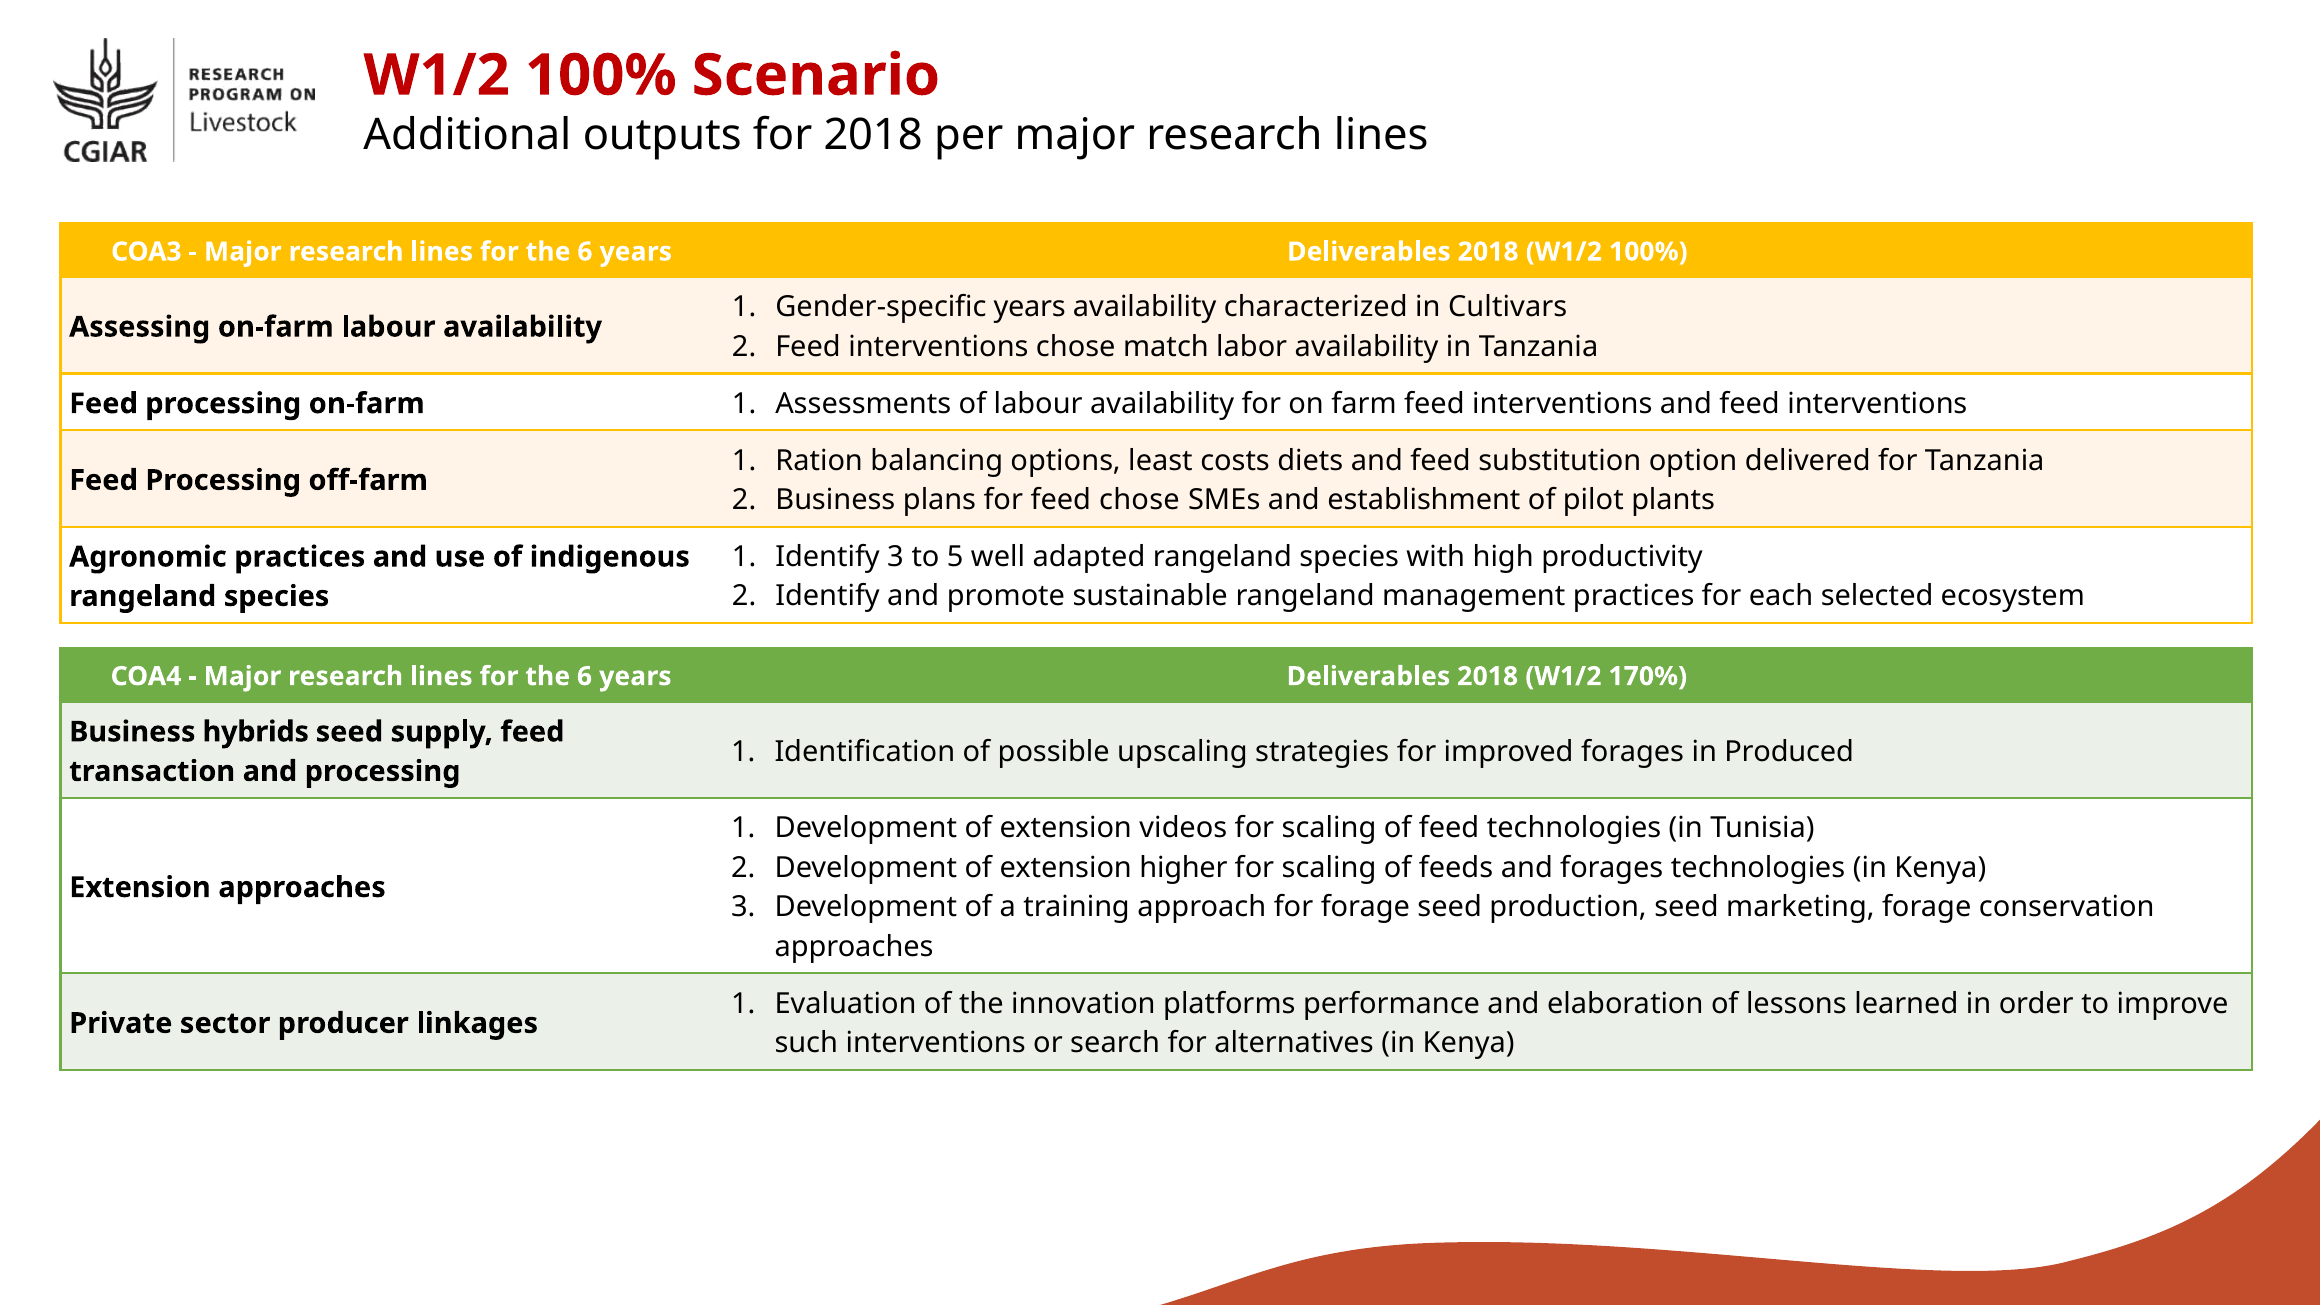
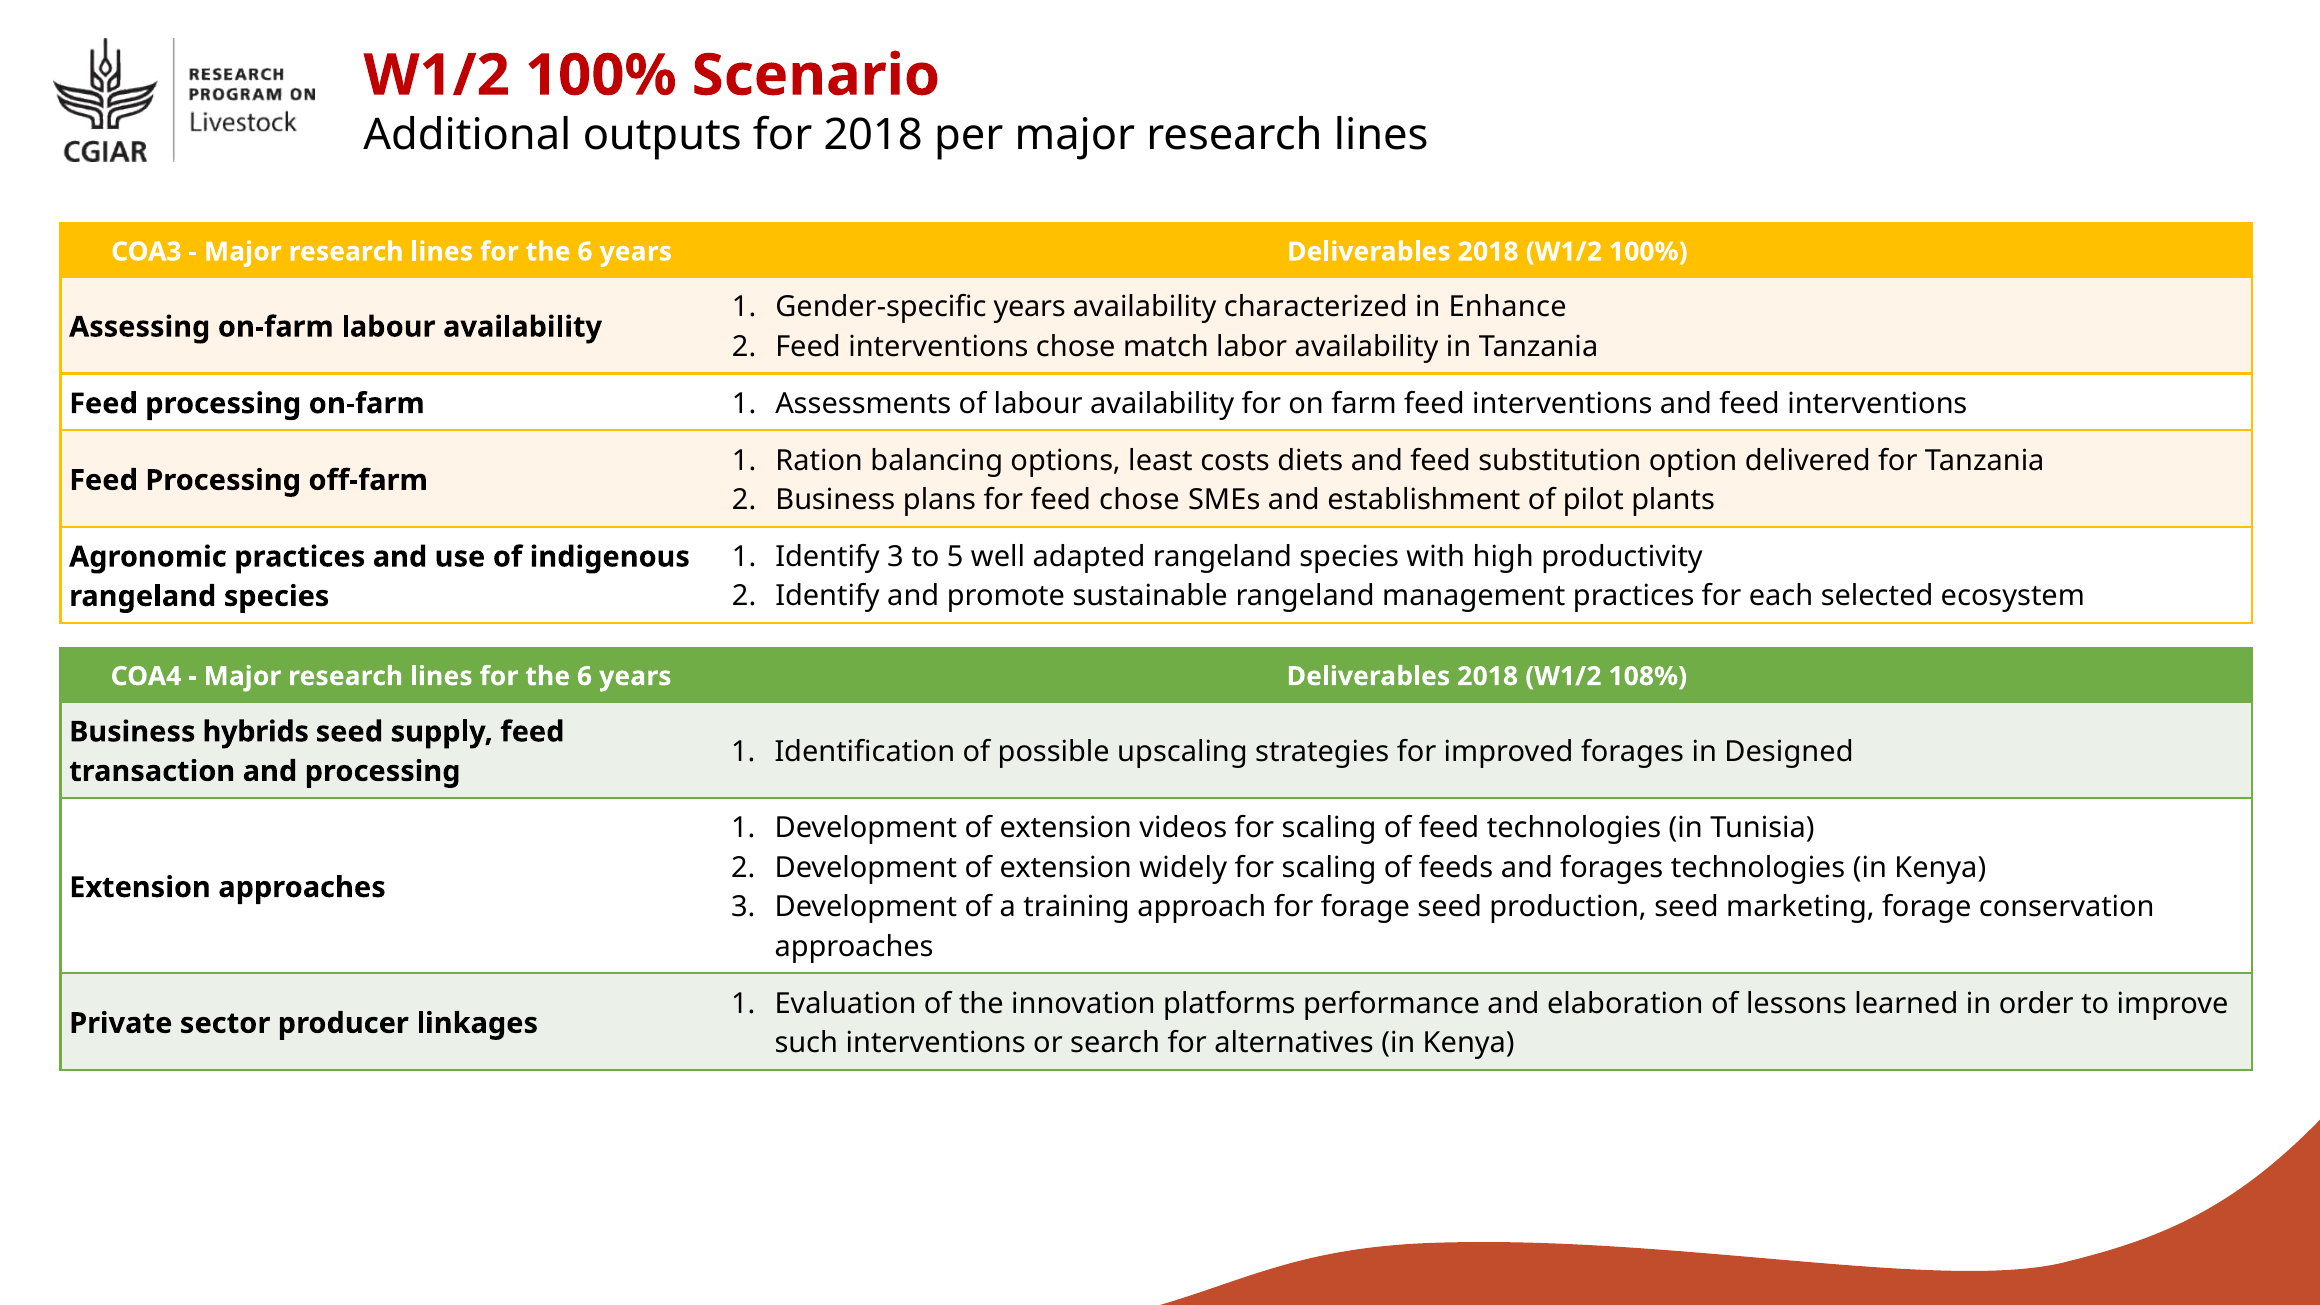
Cultivars: Cultivars -> Enhance (1508, 307)
170%: 170% -> 108% (1648, 676)
Produced: Produced -> Designed (1789, 752)
higher: higher -> widely (1183, 868)
